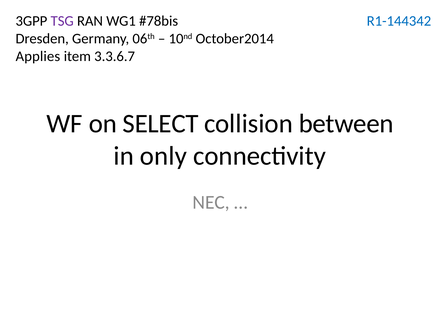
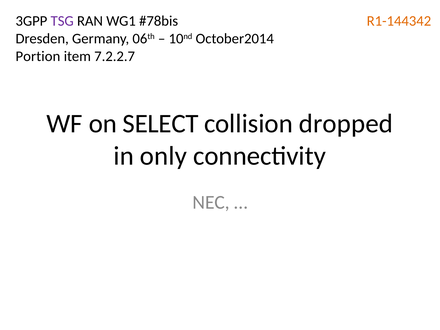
R1-144342 colour: blue -> orange (399, 21)
Applies: Applies -> Portion (38, 56)
3.3.6.7: 3.3.6.7 -> 7.2.2.7 (115, 56)
between: between -> dropped (346, 124)
